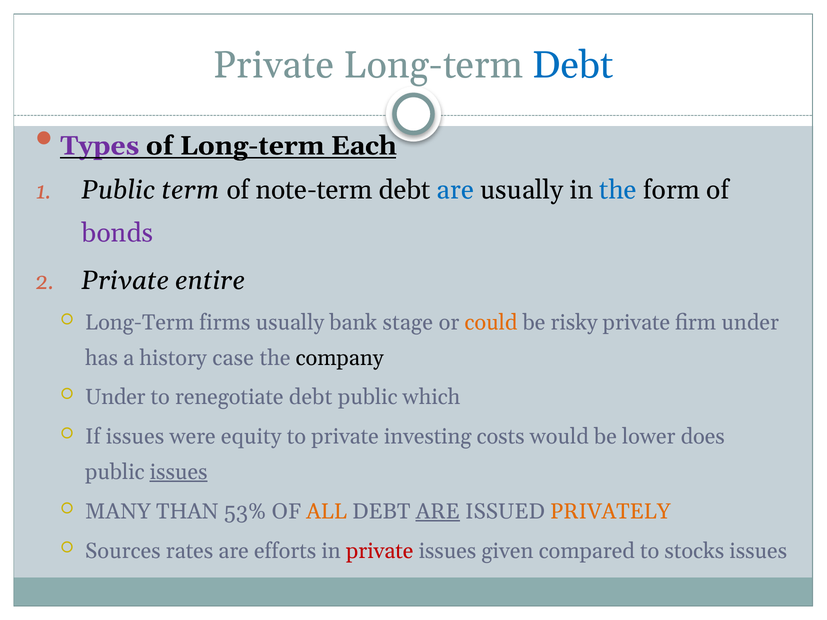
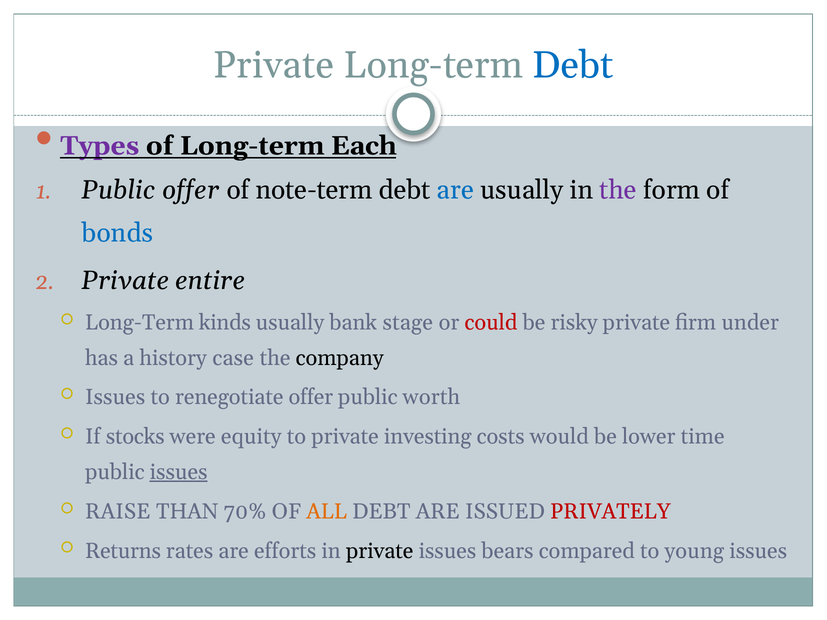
Public term: term -> offer (191, 190)
the colour: blue -> purple (618, 190)
bonds colour: purple -> blue (118, 233)
firms: firms -> kinds (225, 323)
could colour: orange -> red (491, 323)
Under: Under -> Issues (115, 397)
renegotiate debt: debt -> offer (311, 397)
which: which -> worth (431, 397)
If issues: issues -> stocks (135, 437)
does: does -> time (703, 437)
MANY: MANY -> RAISE (118, 512)
53%: 53% -> 70% (245, 512)
ARE underline: present -> none (438, 512)
PRIVATELY colour: orange -> red (610, 512)
Sources: Sources -> Returns (123, 551)
private colour: red -> black (380, 551)
given: given -> bears (507, 551)
stocks: stocks -> young (694, 551)
